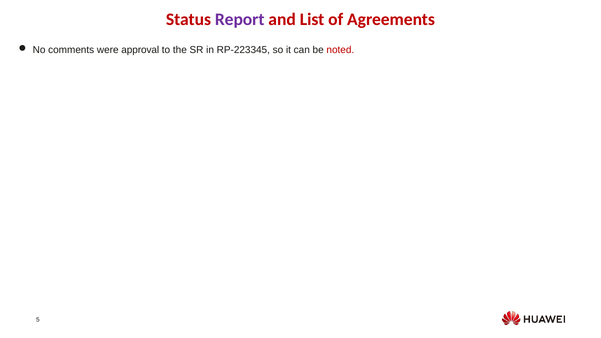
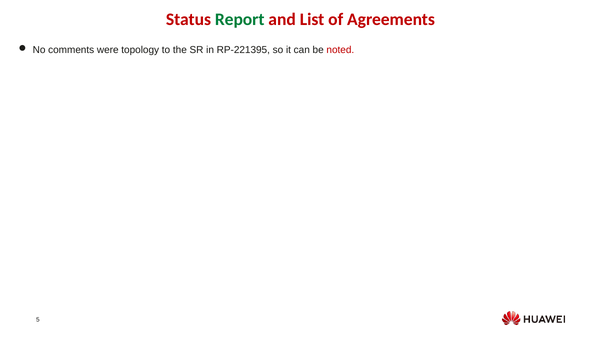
Report colour: purple -> green (240, 20)
approval: approval -> topology (140, 50)
RP-223345: RP-223345 -> RP-221395 (243, 50)
